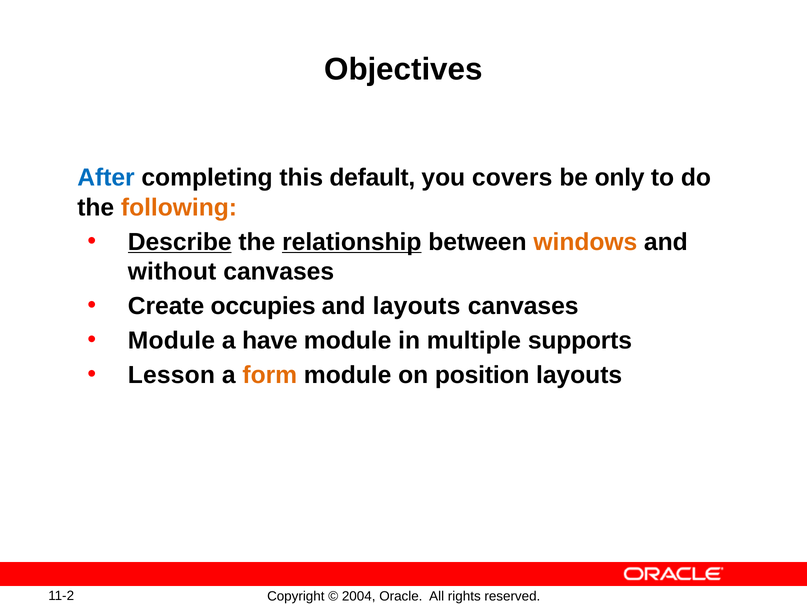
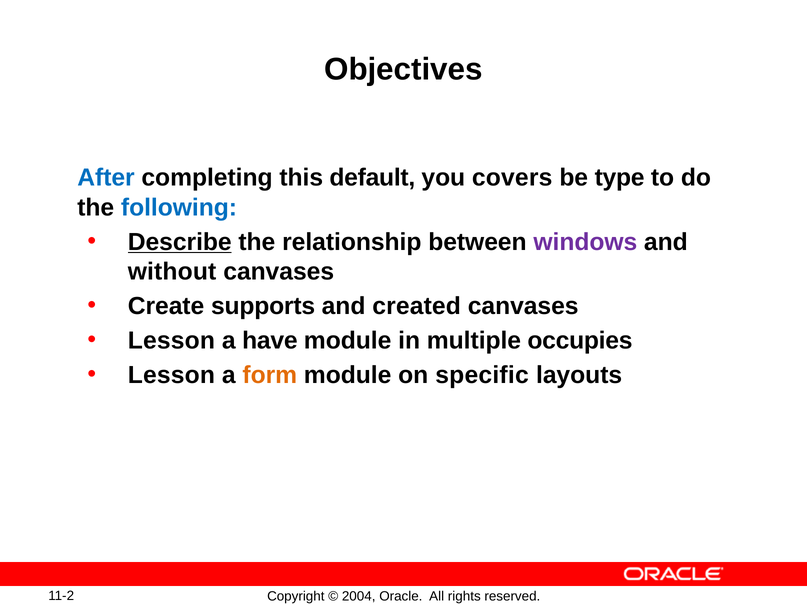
only: only -> type (620, 178)
following colour: orange -> blue (179, 207)
relationship underline: present -> none (352, 242)
windows colour: orange -> purple (585, 242)
occupies: occupies -> supports (263, 306)
and layouts: layouts -> created (417, 306)
Module: Module -> Lesson (171, 341)
supports: supports -> occupies (580, 341)
position: position -> specific (482, 375)
